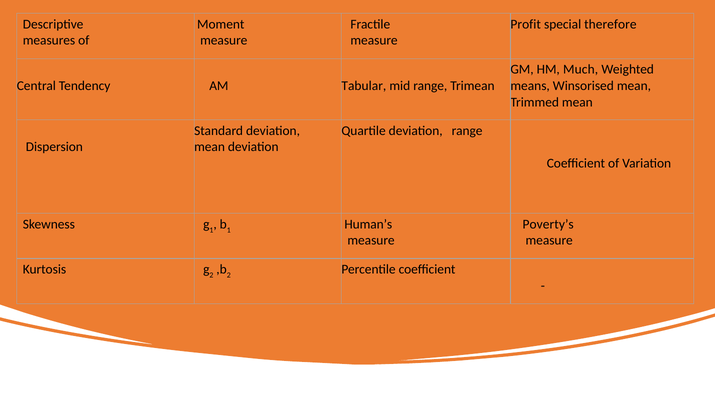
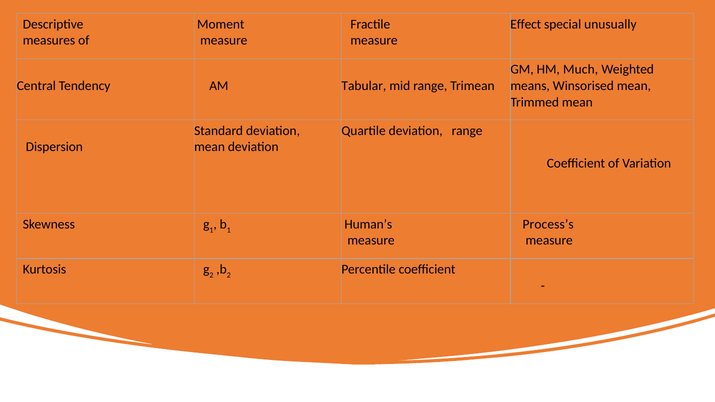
Profit: Profit -> Effect (526, 24)
therefore: therefore -> unusually (610, 24)
Poverty’s: Poverty’s -> Process’s (548, 224)
